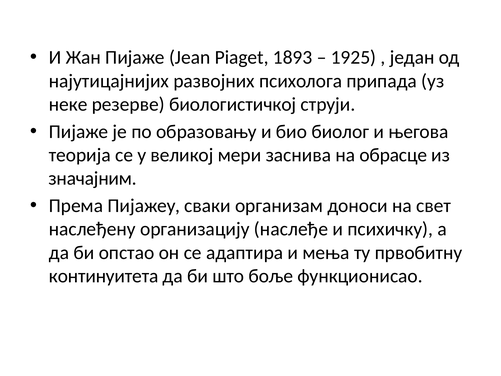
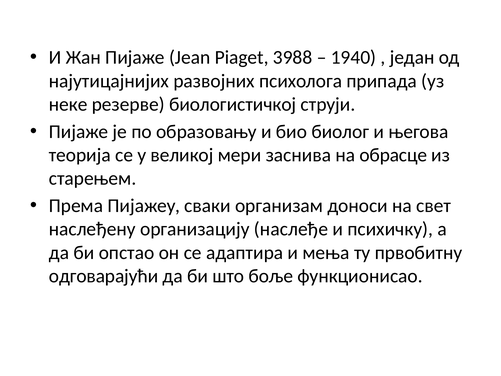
1893: 1893 -> 3988 (293, 57)
1925: 1925 -> 1940 (353, 57)
значајним: значајним -> старењем (93, 178)
континуитета: континуитета -> одговарајући (104, 276)
